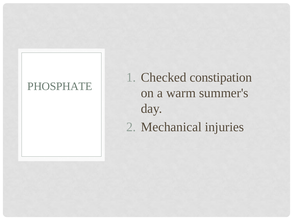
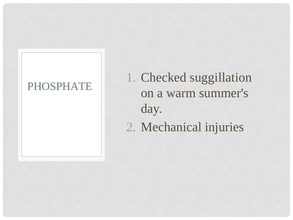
constipation: constipation -> suggillation (221, 77)
